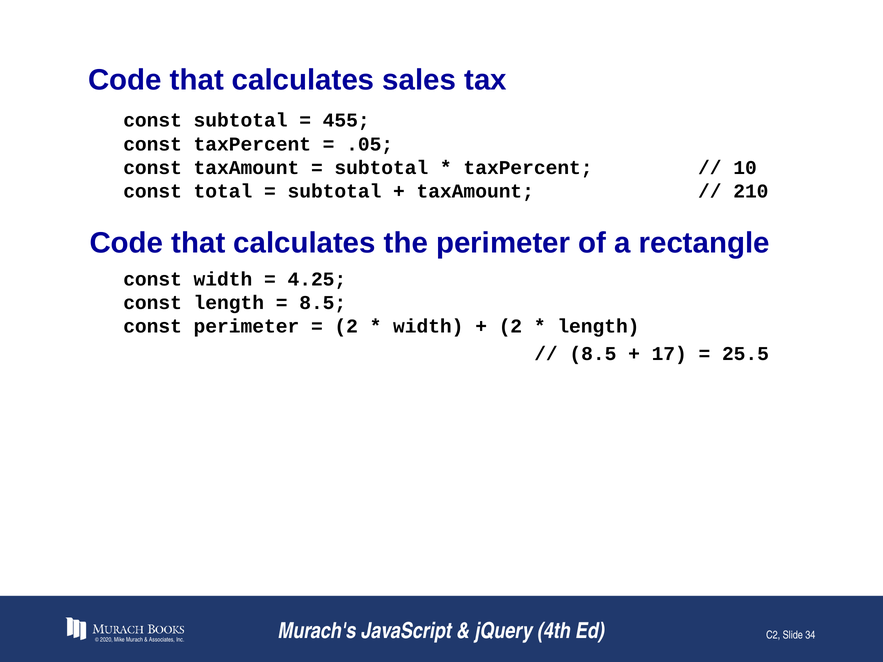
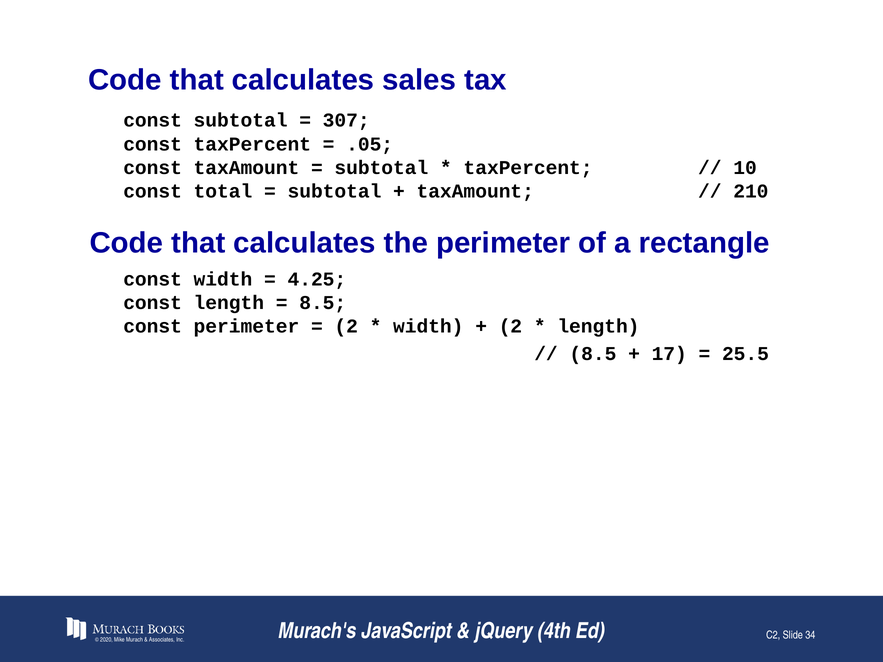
455: 455 -> 307 (346, 121)
